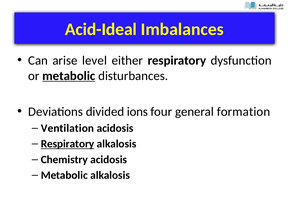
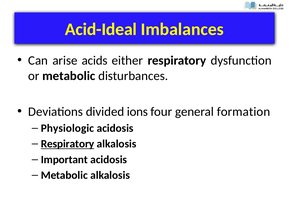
level: level -> acids (95, 61)
metabolic underline: present -> none (69, 76)
Ventilation: Ventilation -> Physiologic (67, 129)
Chemistry: Chemistry -> Important (64, 160)
